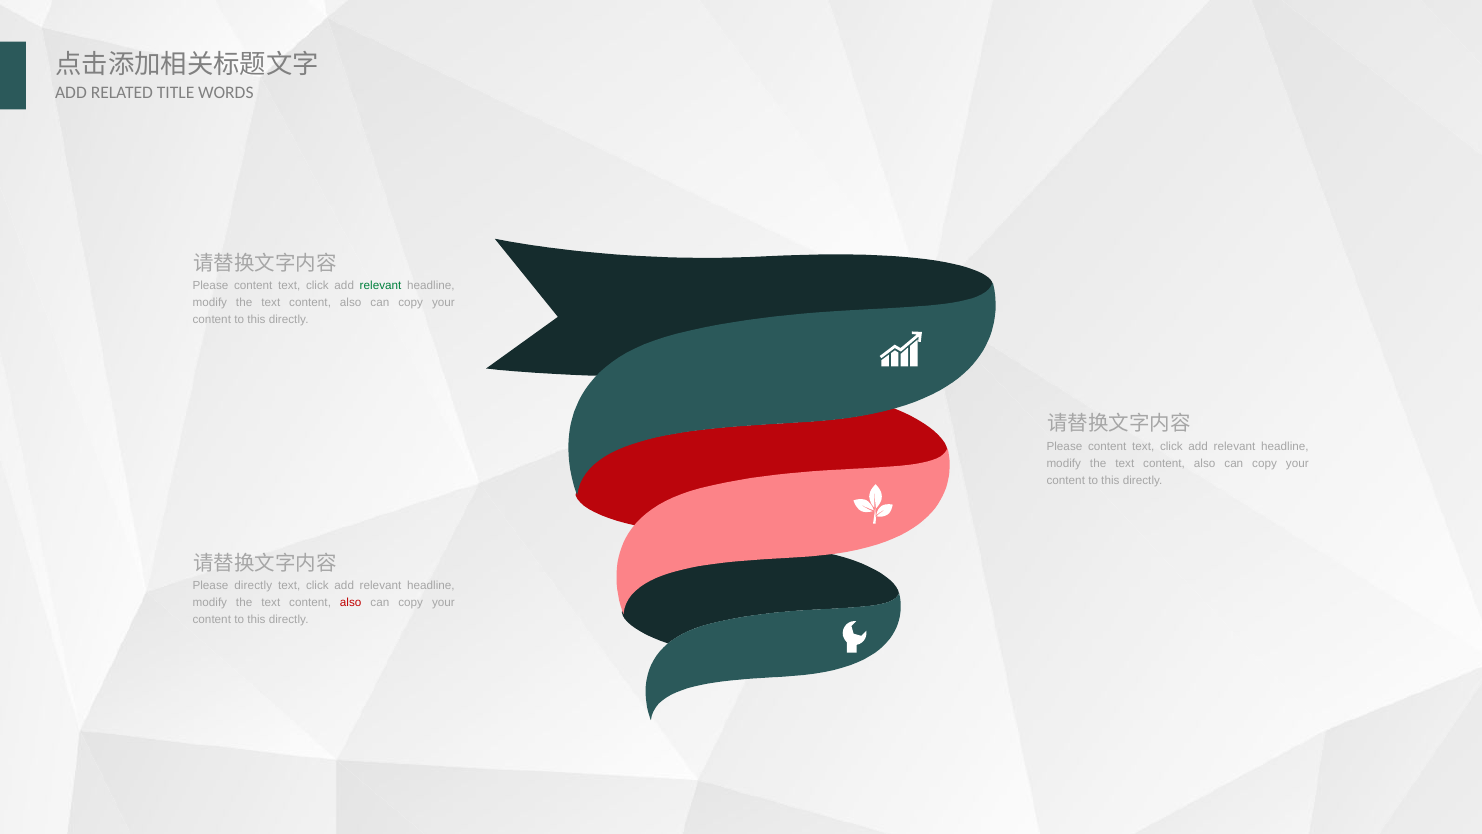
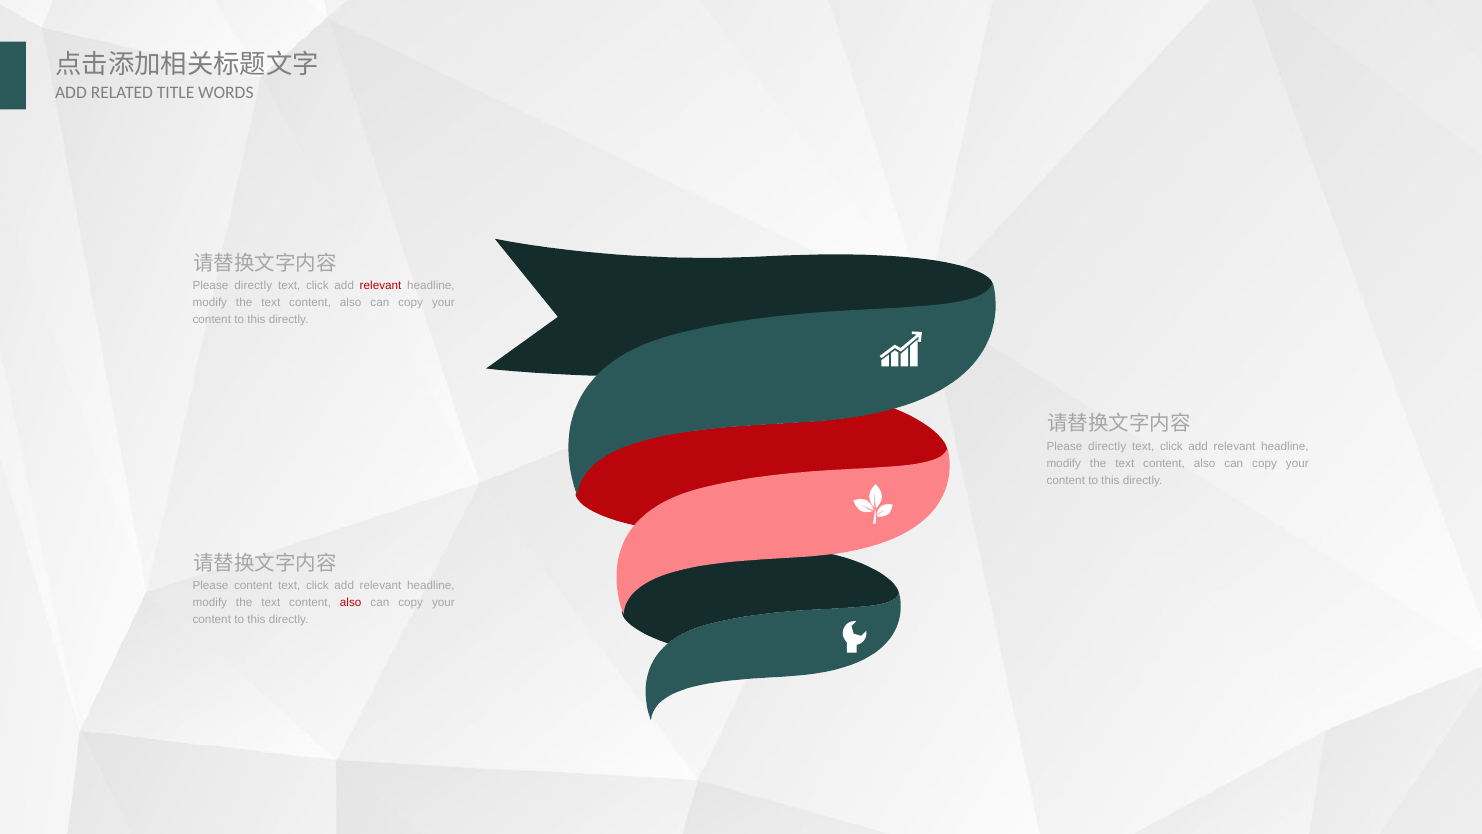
content: content -> directly (253, 286)
relevant colour: green -> red (381, 286)
content: content -> directly (1107, 446)
Please directly: directly -> content (253, 586)
